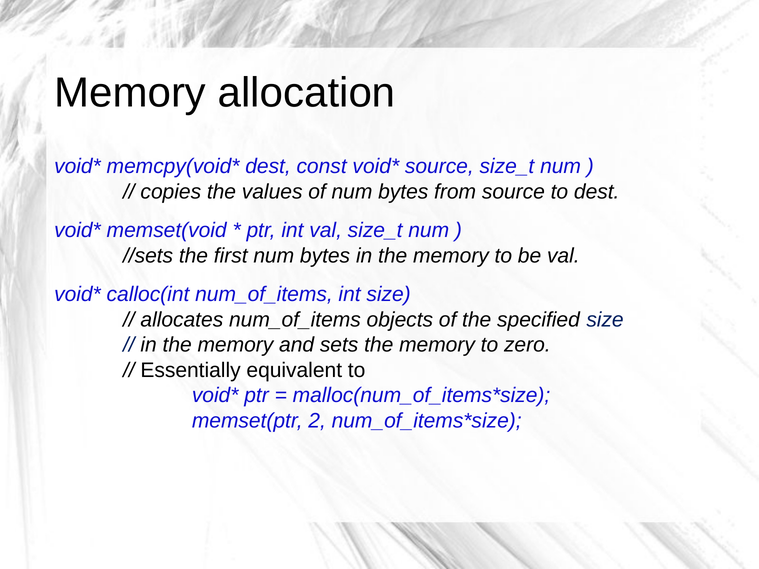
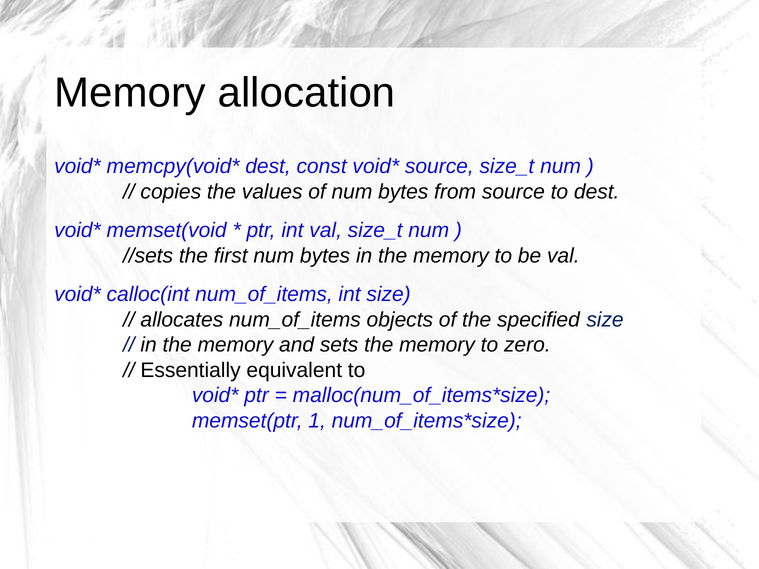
2: 2 -> 1 (317, 421)
